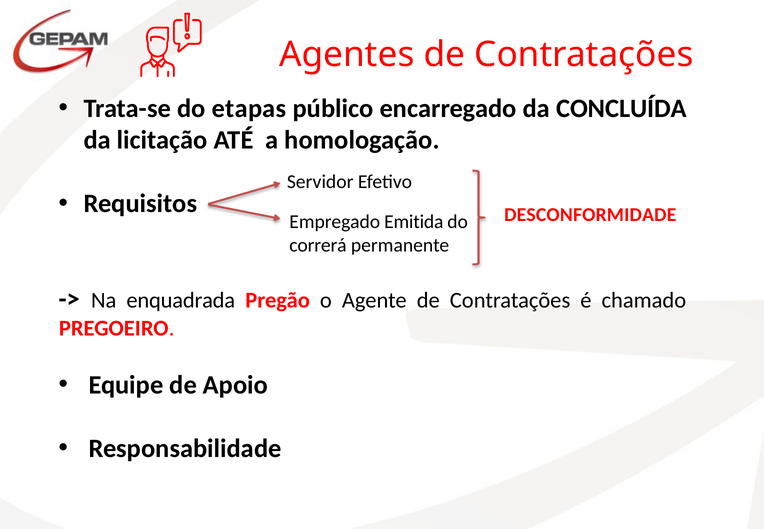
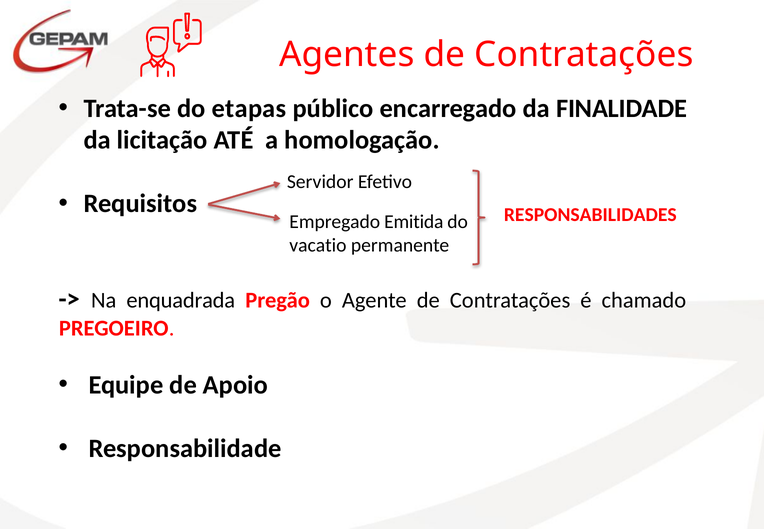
CONCLUÍDA: CONCLUÍDA -> FINALIDADE (622, 108)
DESCONFORMIDADE: DESCONFORMIDADE -> RESPONSABILIDADES (590, 215)
correrá: correrá -> vacatio (318, 245)
